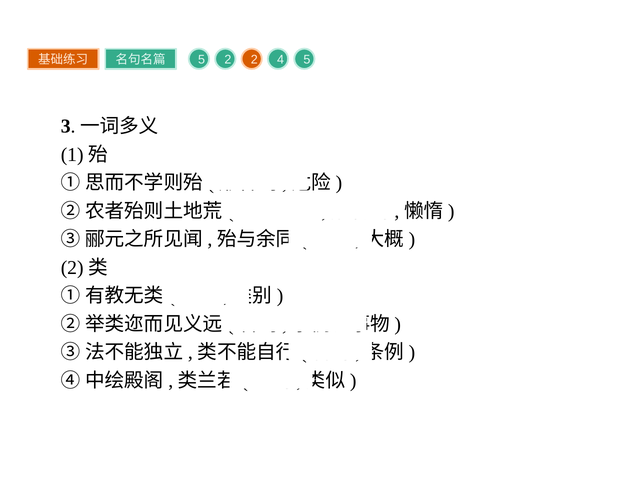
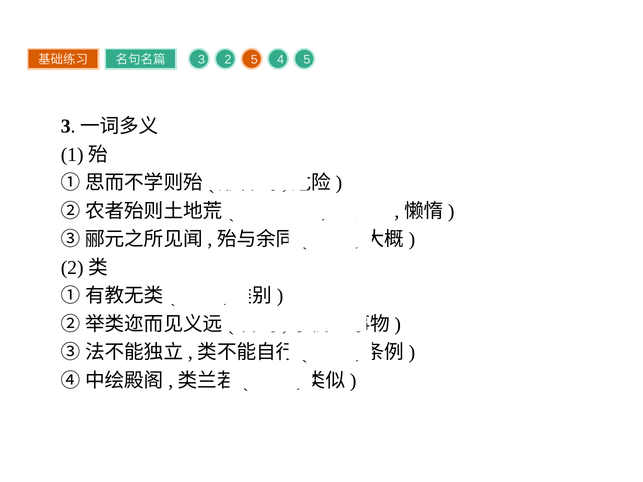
5: 5 -> 3 (202, 60)
2 2: 2 -> 5 (254, 60)
